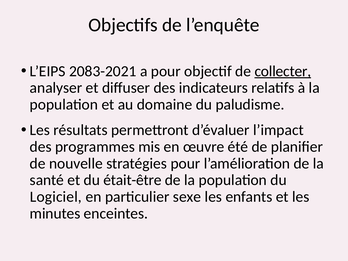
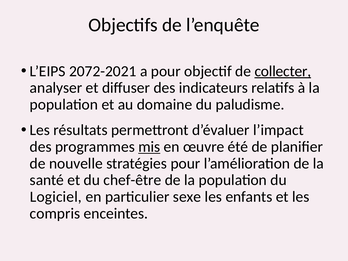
2083-2021: 2083-2021 -> 2072-2021 (103, 71)
mis underline: none -> present (149, 147)
était-être: était-être -> chef-être (132, 180)
minutes: minutes -> compris (55, 214)
